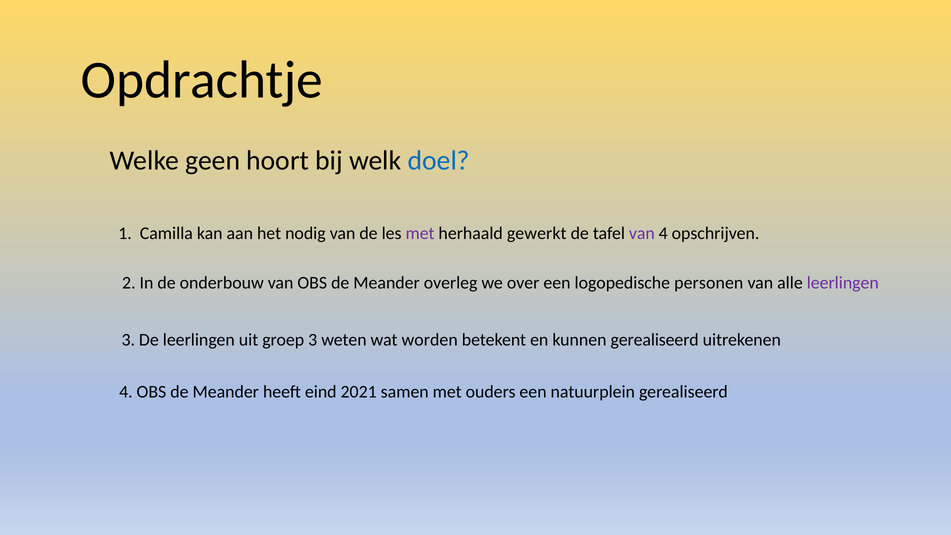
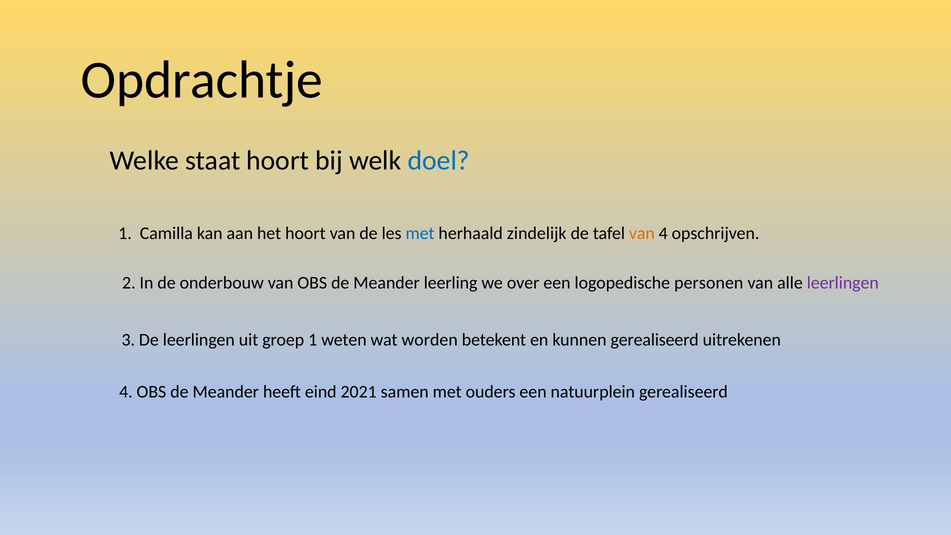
geen: geen -> staat (213, 161)
het nodig: nodig -> hoort (305, 233)
met colour: purple -> blue (420, 233)
gewerkt: gewerkt -> zindelijk (537, 233)
van colour: purple -> orange (642, 233)
overleg: overleg -> leerling (451, 283)
groep 3: 3 -> 1 (313, 340)
